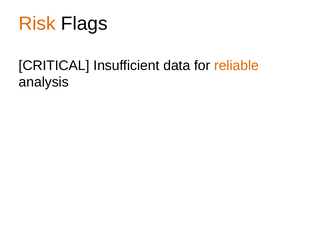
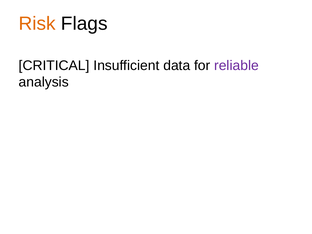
reliable colour: orange -> purple (237, 65)
